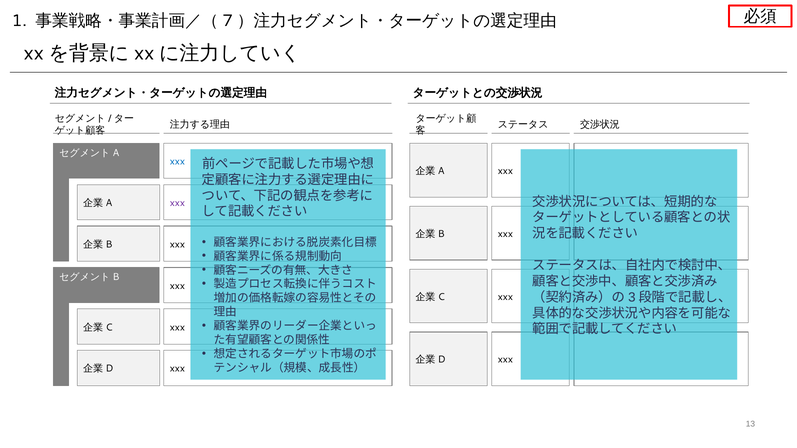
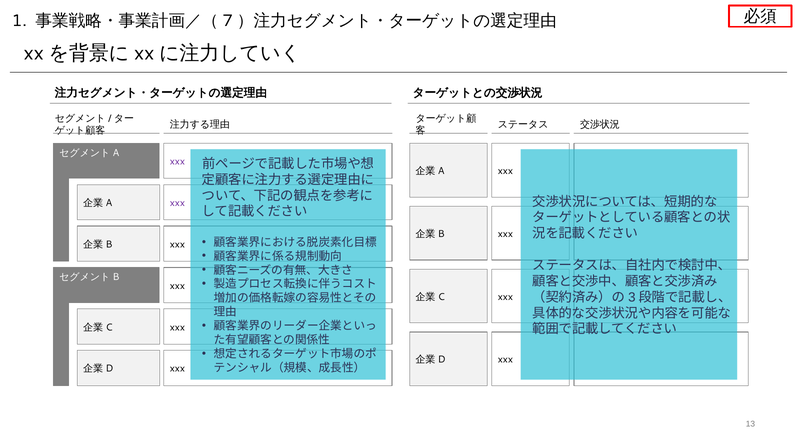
xxx colour: blue -> purple (177, 162)
